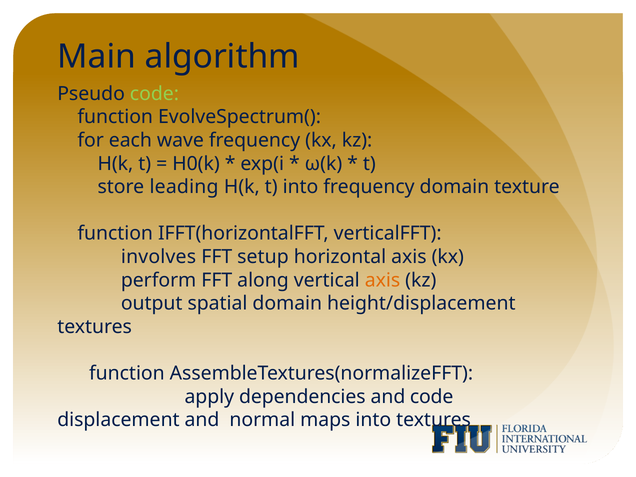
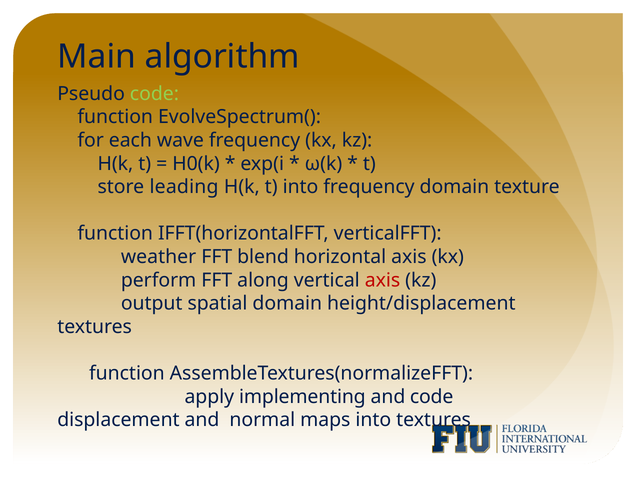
involves: involves -> weather (159, 257)
setup: setup -> blend (263, 257)
axis colour: orange -> red (383, 280)
dependencies: dependencies -> implementing (302, 397)
